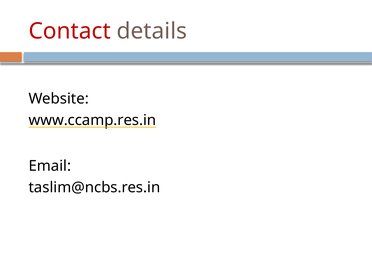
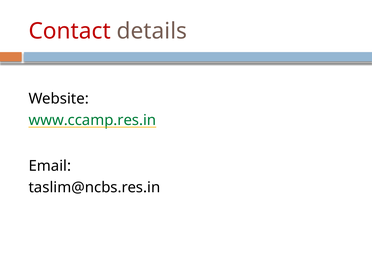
www.ccamp.res.in colour: black -> green (92, 120)
